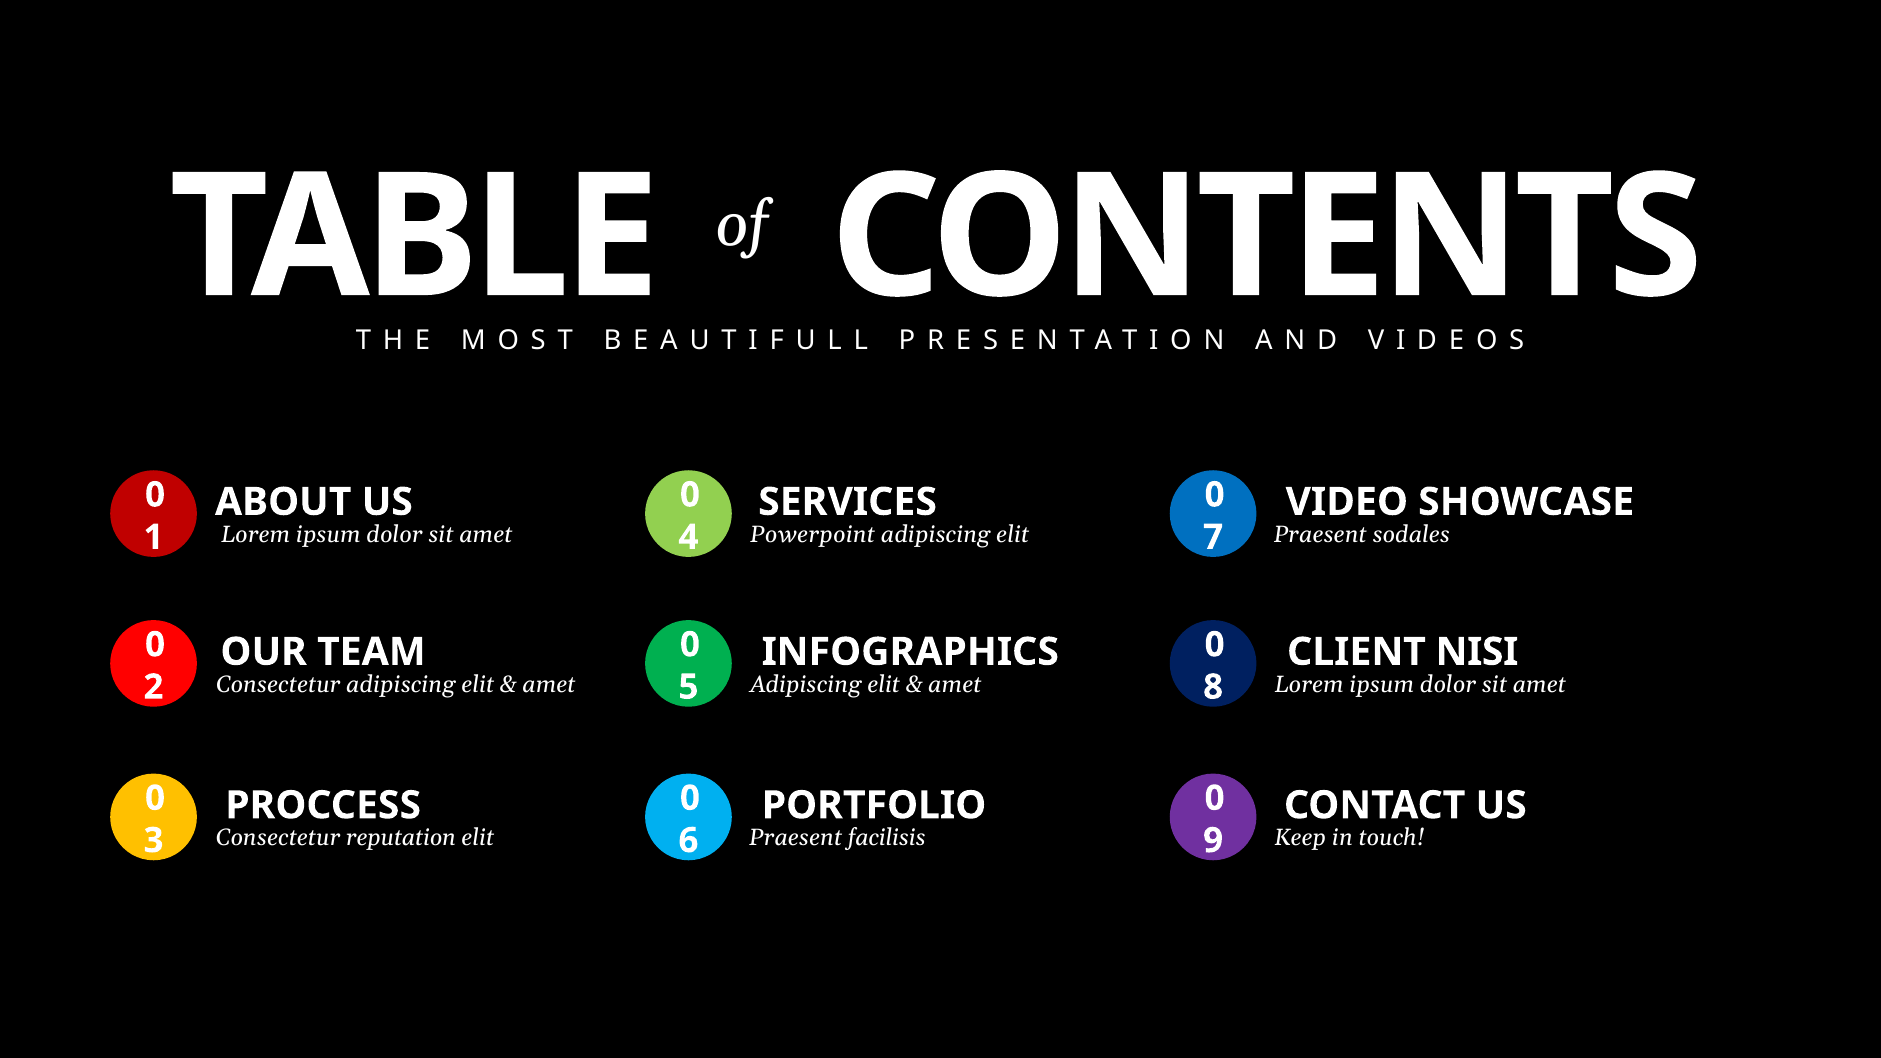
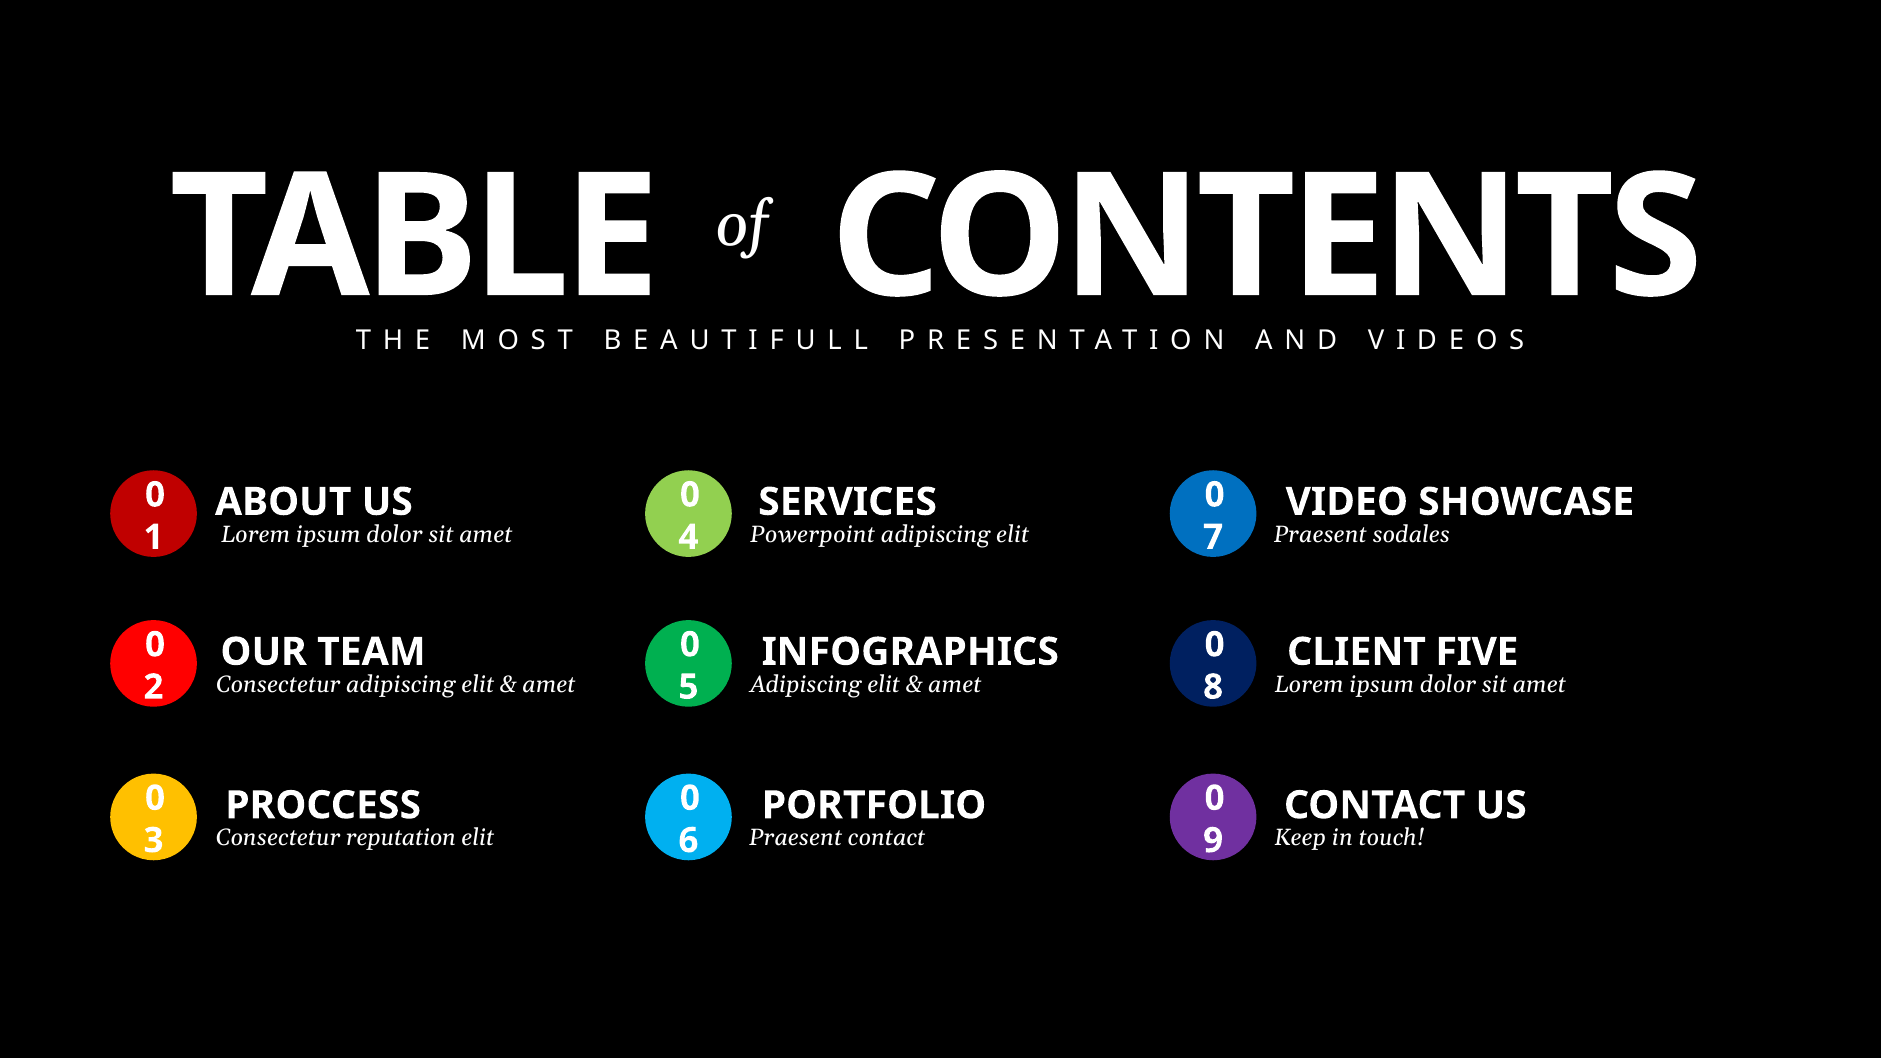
NISI: NISI -> FIVE (1477, 652)
Praesent facilisis: facilisis -> contact (887, 838)
